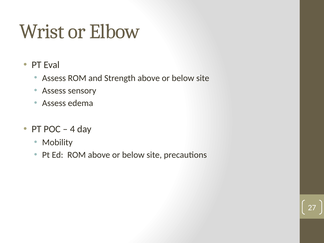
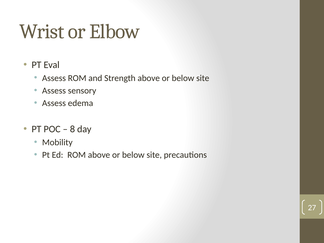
4: 4 -> 8 (72, 129)
